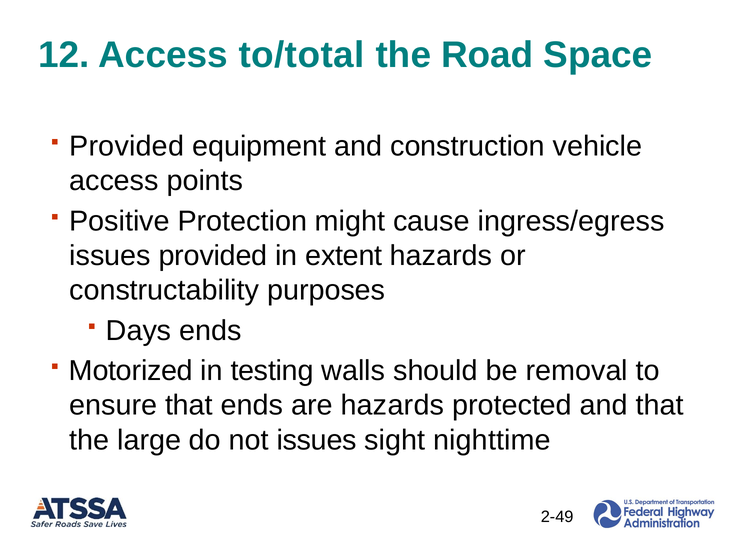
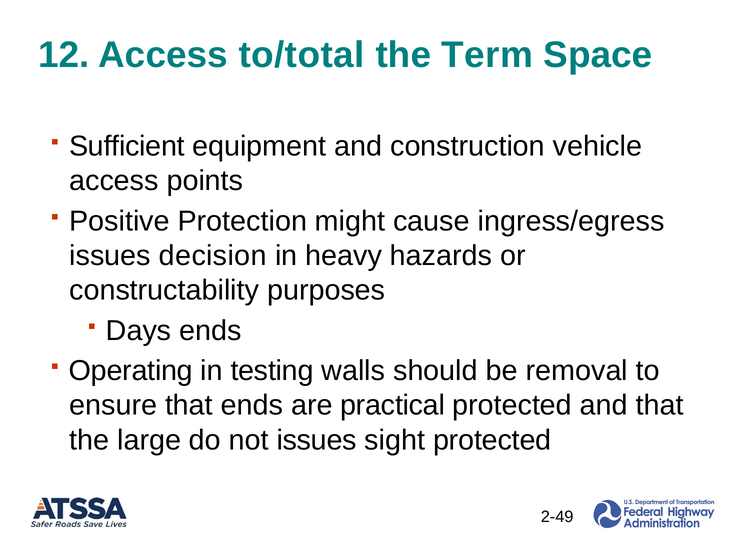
Road: Road -> Term (487, 55)
Provided: Provided -> Sufficient (127, 146)
issues provided: provided -> decision (213, 256)
extent: extent -> heavy (344, 256)
Motorized: Motorized -> Operating (131, 371)
are hazards: hazards -> practical (393, 405)
sight nighttime: nighttime -> protected (492, 440)
